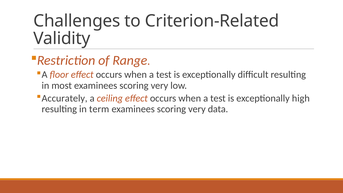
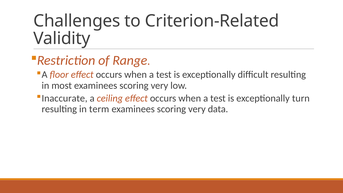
Accurately: Accurately -> Inaccurate (65, 98)
high: high -> turn (301, 98)
